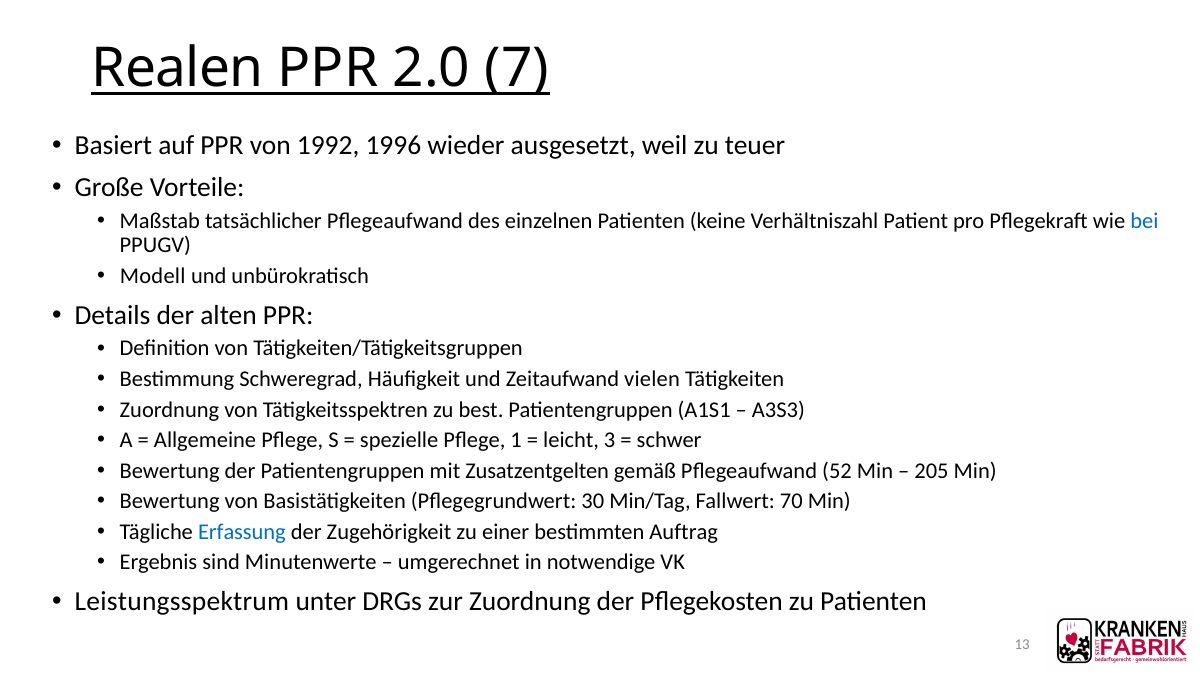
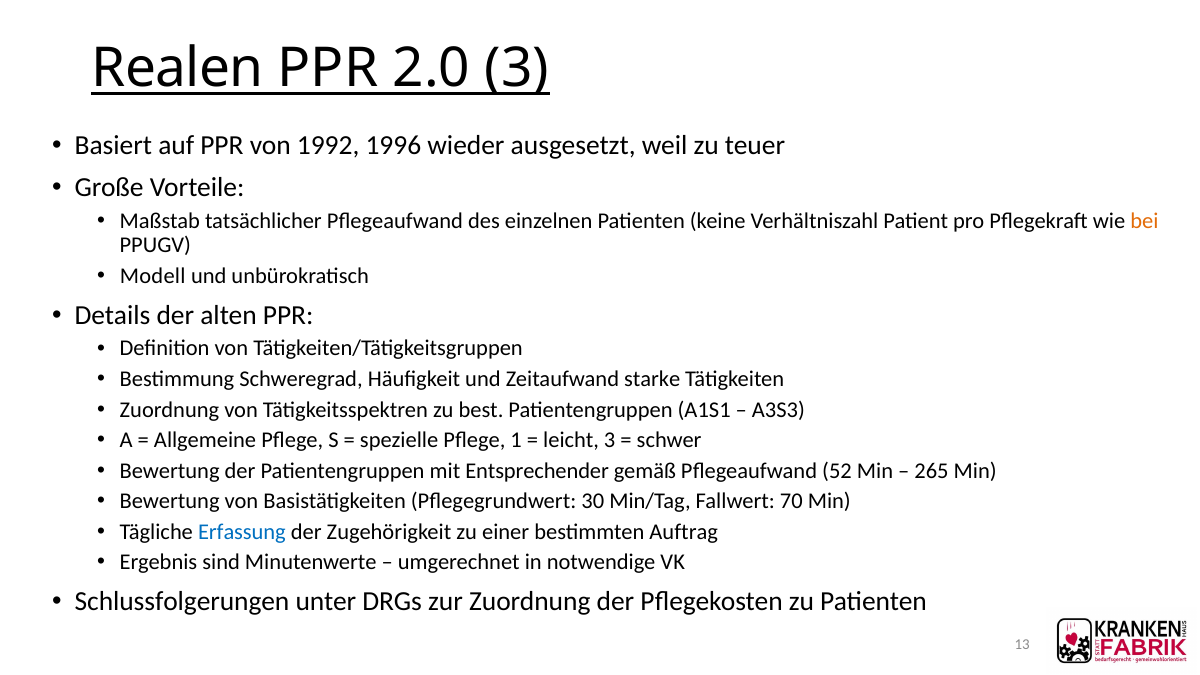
2.0 7: 7 -> 3 (517, 68)
bei colour: blue -> orange (1144, 221)
vielen: vielen -> starke (652, 379)
Zusatzentgelten: Zusatzentgelten -> Entsprechender (537, 471)
205: 205 -> 265 (932, 471)
Leistungsspektrum: Leistungsspektrum -> Schlussfolgerungen (182, 602)
